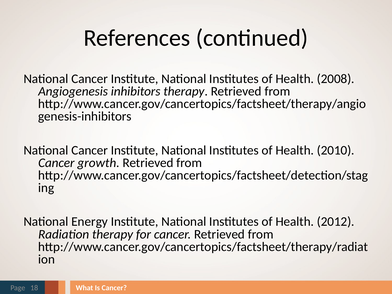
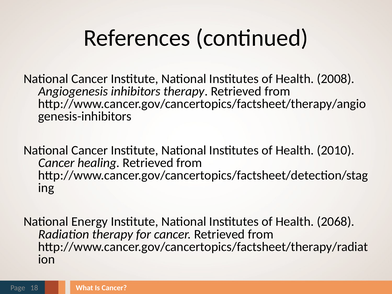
growth: growth -> healing (99, 163)
2012: 2012 -> 2068 (336, 222)
